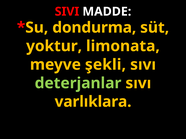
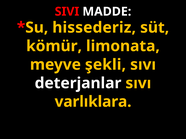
dondurma: dondurma -> hissederiz (94, 28)
yoktur: yoktur -> kömür (54, 46)
deterjanlar colour: light green -> white (78, 83)
